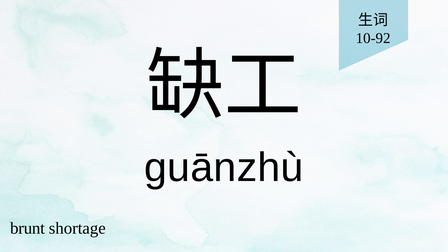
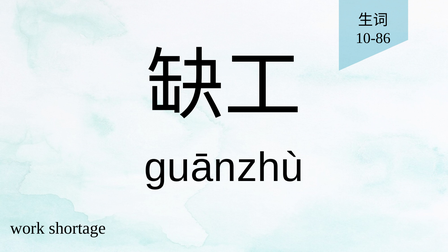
10-92: 10-92 -> 10-86 (373, 38)
brunt: brunt -> work (27, 228)
